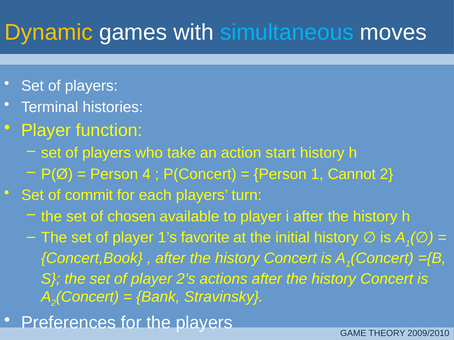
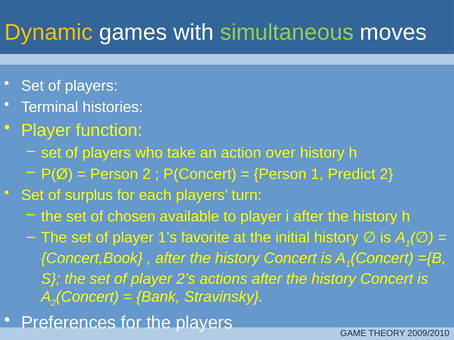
simultaneous colour: light blue -> light green (287, 32)
start: start -> over (281, 153)
Person 4: 4 -> 2 (146, 174)
Cannot: Cannot -> Predict (352, 174)
commit: commit -> surplus (89, 196)
